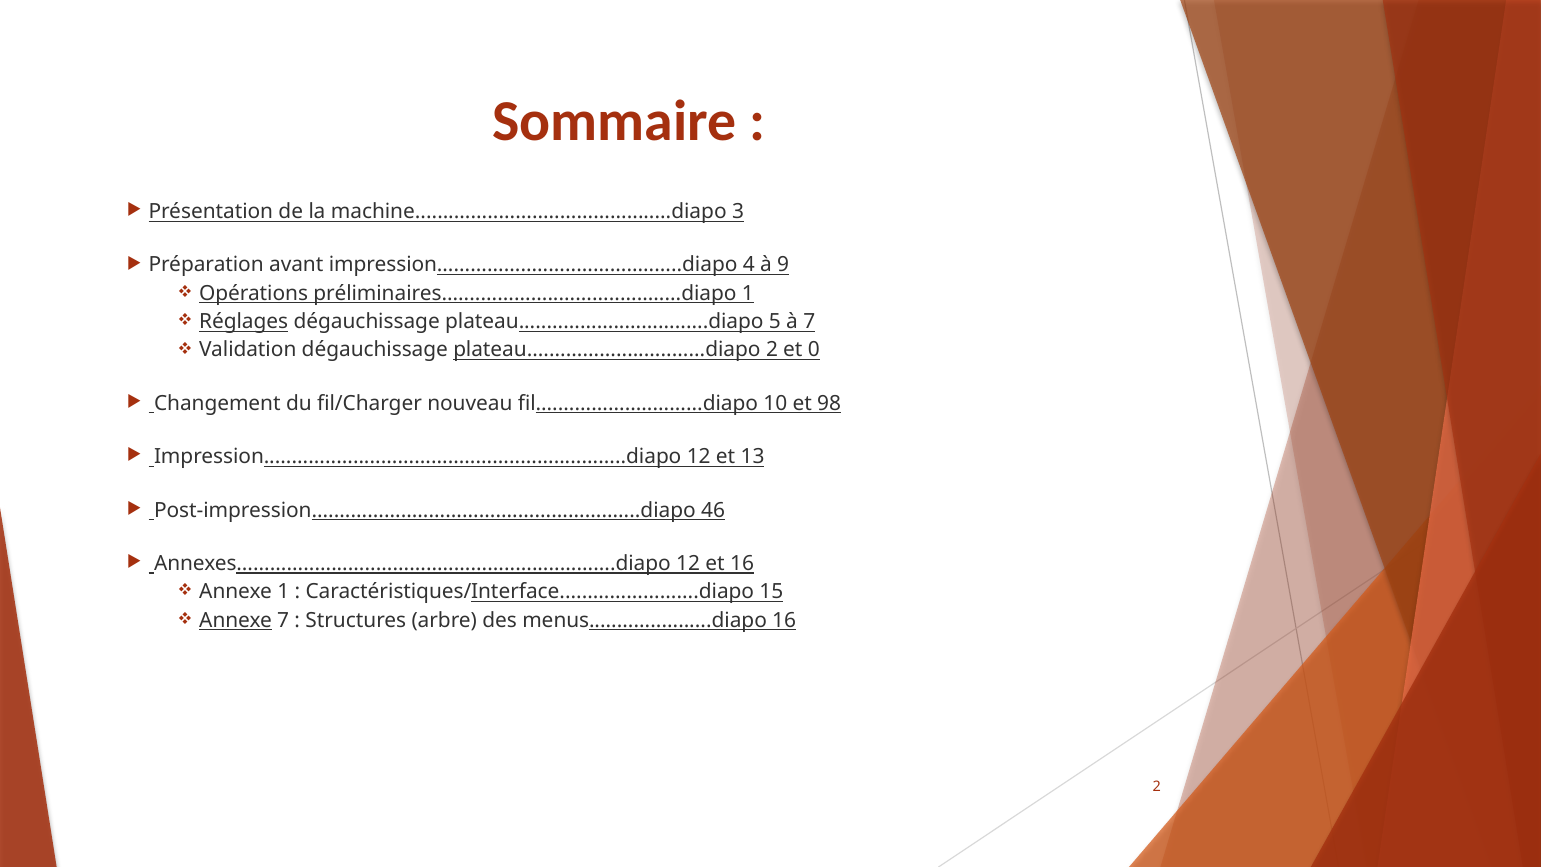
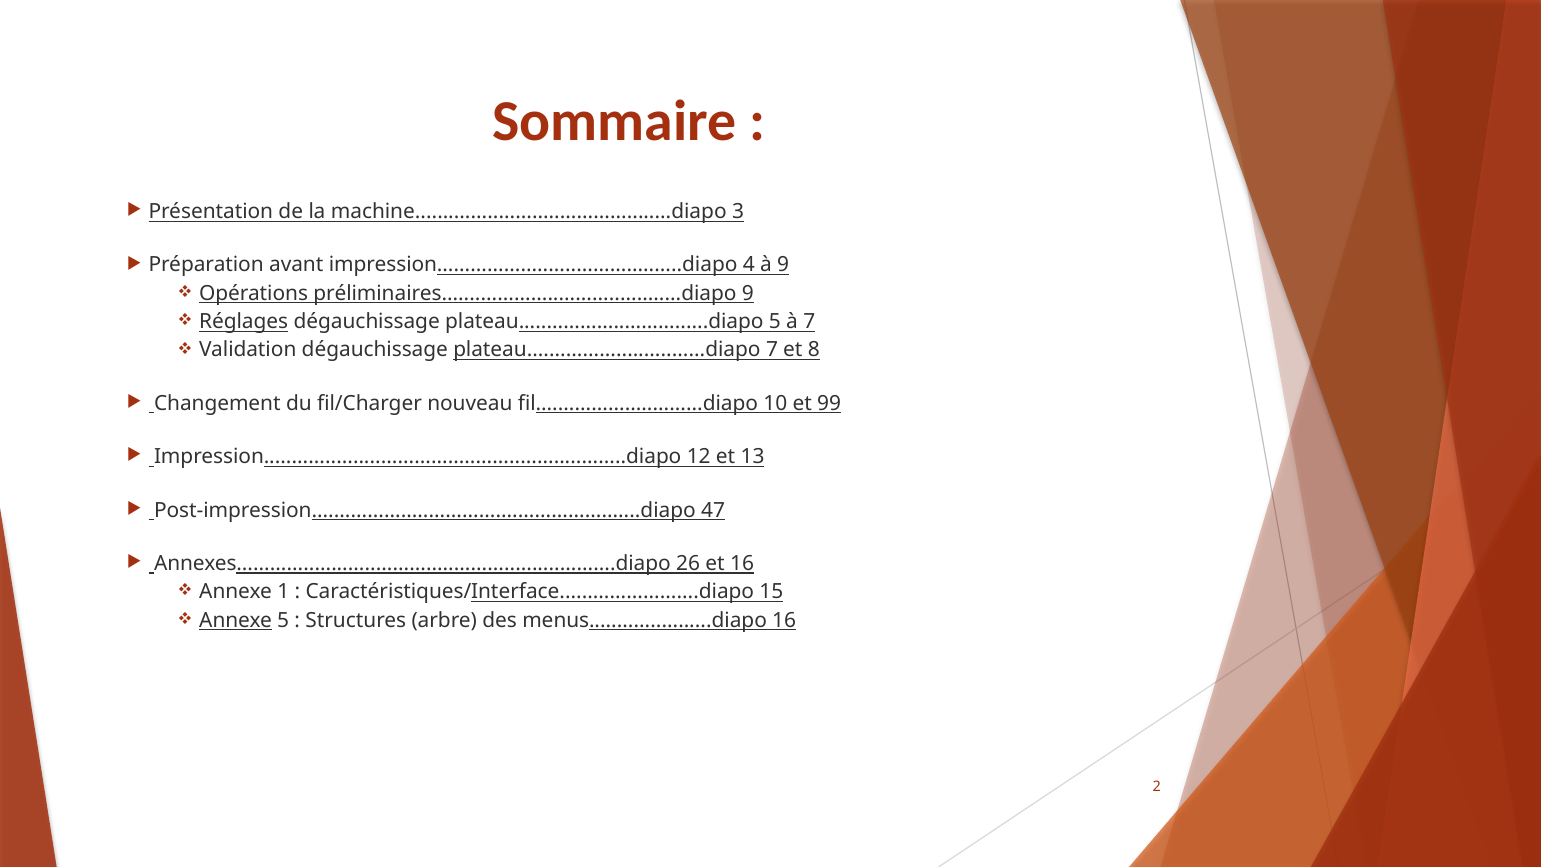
préliminaires...........................................diapo 1: 1 -> 9 (748, 293)
plateau................................diapo 2: 2 -> 7 (772, 350)
0: 0 -> 8 (814, 350)
98: 98 -> 99 (829, 403)
46: 46 -> 47 (713, 510)
Annexes....................................................................diapo 12: 12 -> 26 (688, 563)
Annexe 7: 7 -> 5 (283, 620)
